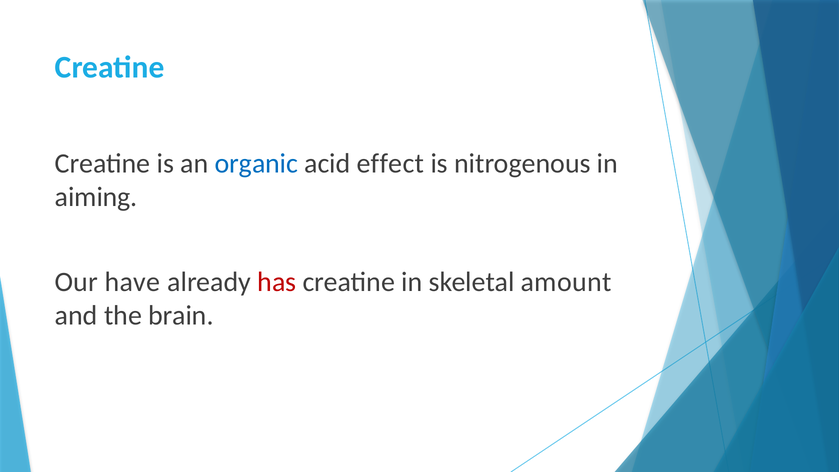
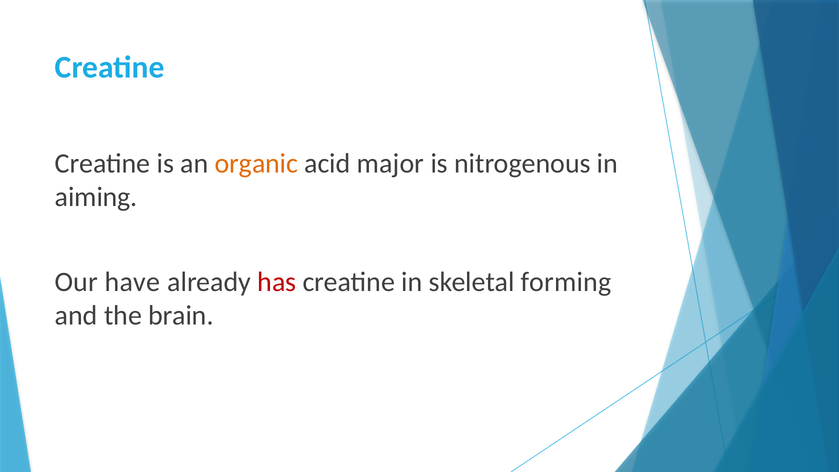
organic colour: blue -> orange (256, 164)
effect: effect -> major (390, 164)
amount: amount -> forming (566, 282)
